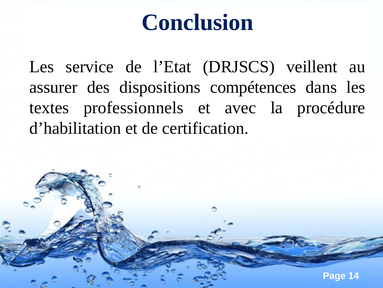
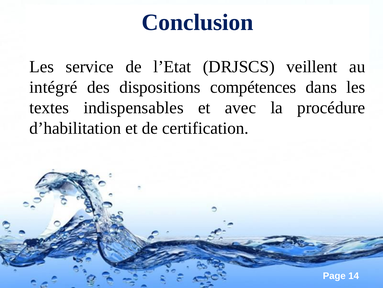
assurer: assurer -> intégré (53, 87)
professionnels: professionnels -> indispensables (134, 107)
